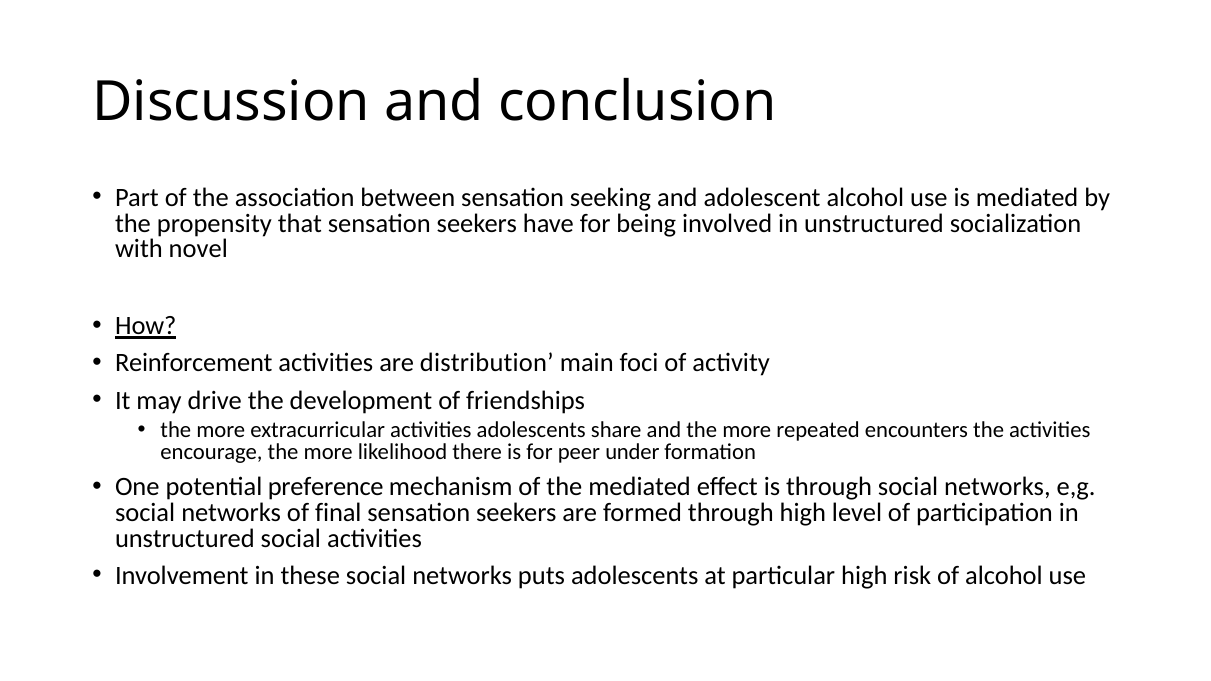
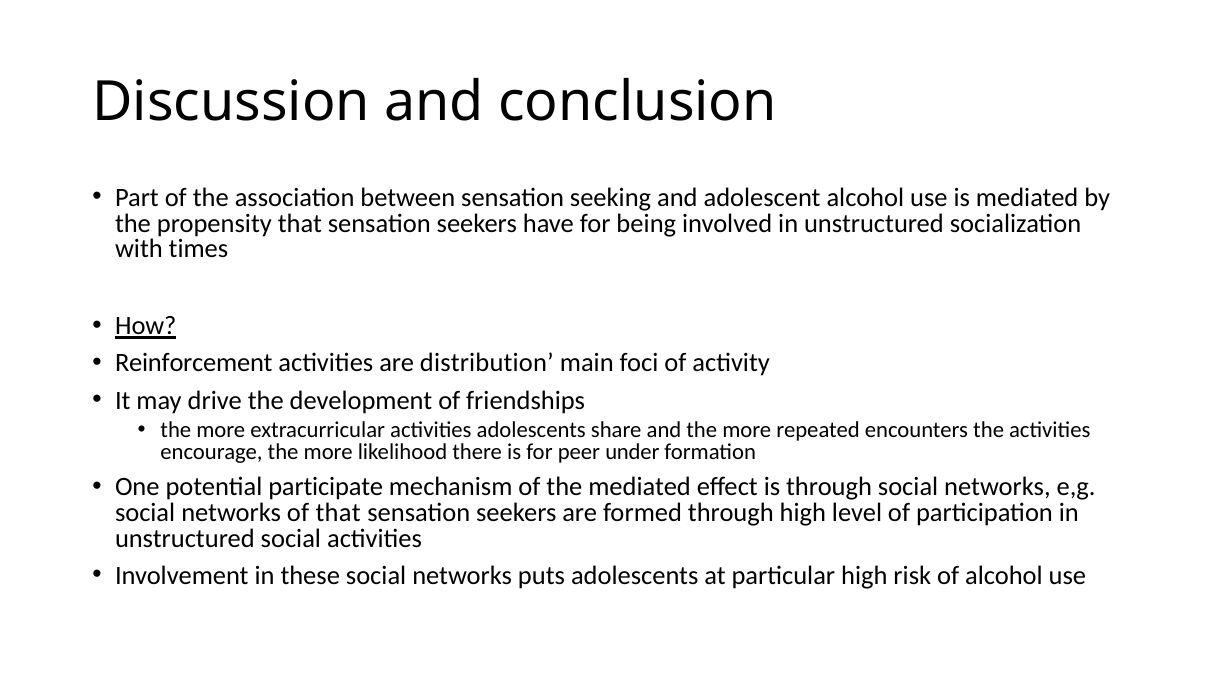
novel: novel -> times (198, 249)
preference: preference -> participate (326, 487)
of final: final -> that (338, 513)
